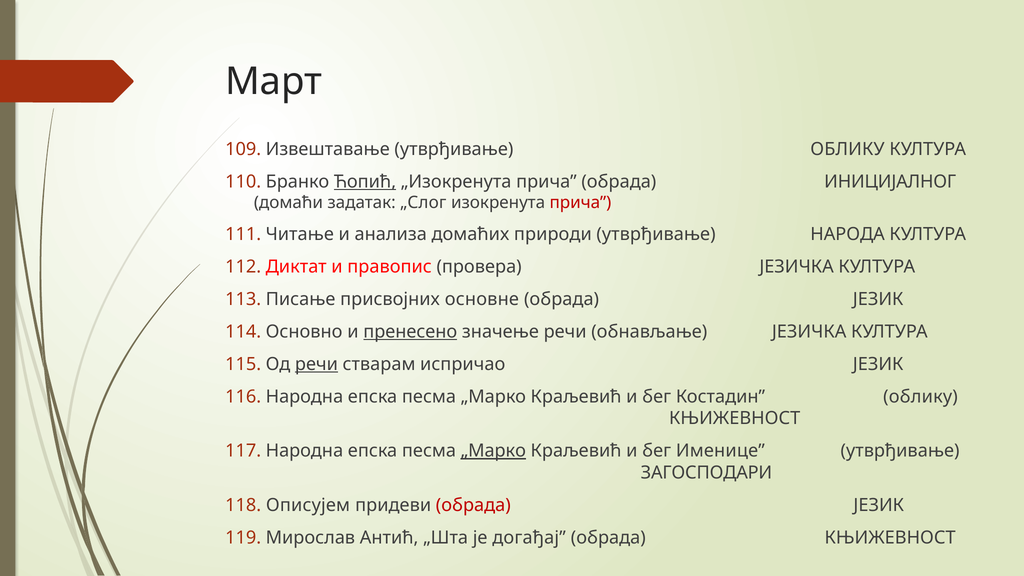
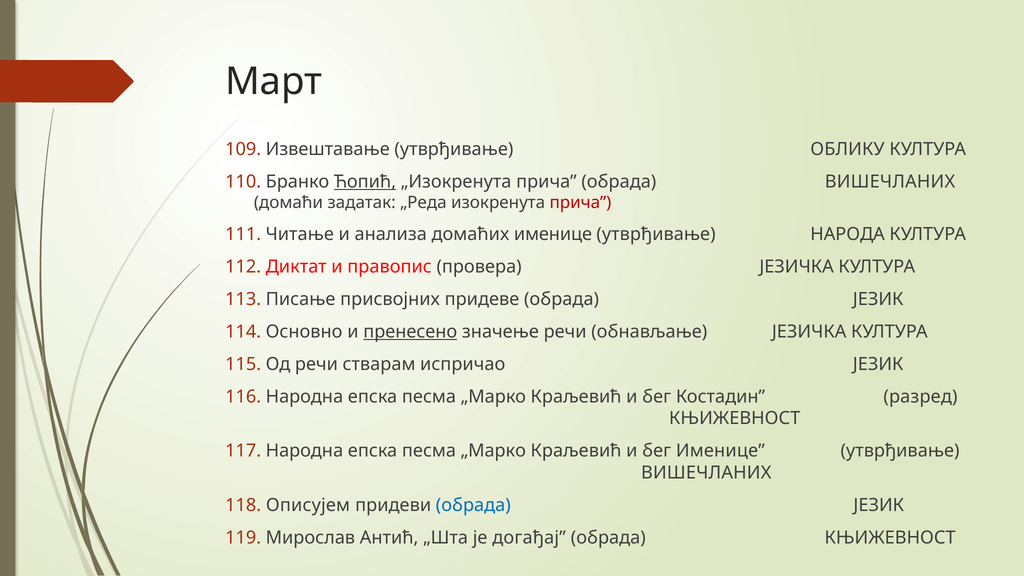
обрада ИНИЦИЈАЛНОГ: ИНИЦИЈАЛНОГ -> ВИШЕЧЛАНИХ (890, 182)
„Слог: „Слог -> „Реда (423, 203)
домаћих природи: природи -> именице (553, 234)
основне: основне -> придеве (482, 299)
речи underline: present -> none (316, 364)
Костадин облику: облику -> разред (920, 397)
„Марко underline: present -> none (493, 451)
ЗАГОСПОДАРИ: ЗАГОСПОДАРИ -> ВИШЕЧЛАНИХ (706, 473)
обрада colour: red -> blue (473, 505)
